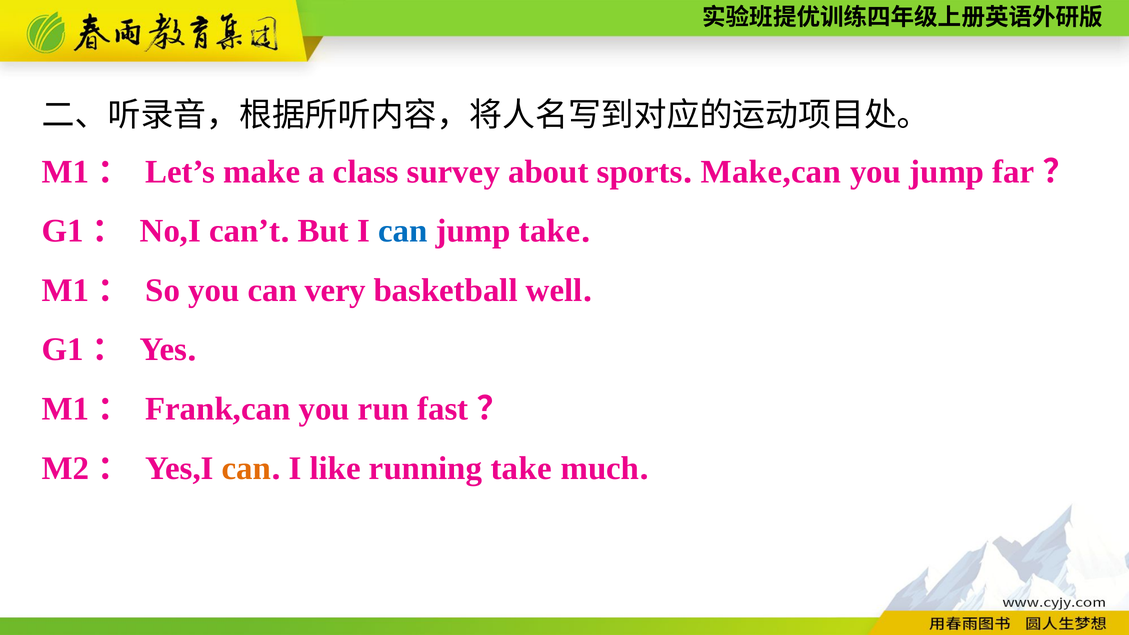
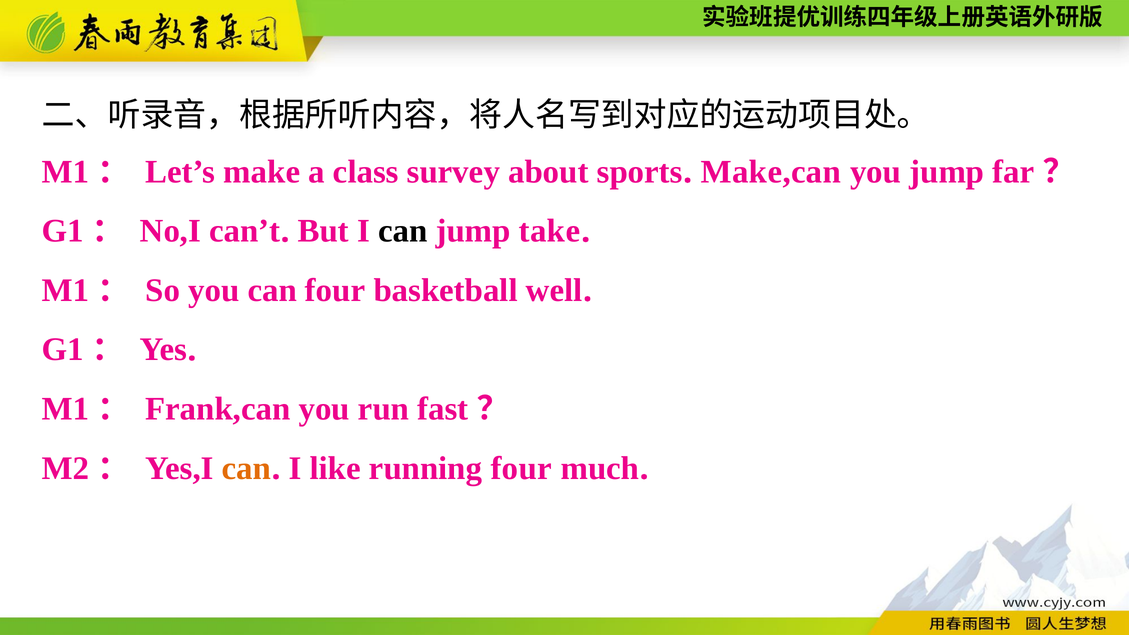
can colour: blue -> black (403, 231)
can very: very -> four (335, 290)
running take: take -> four (521, 468)
